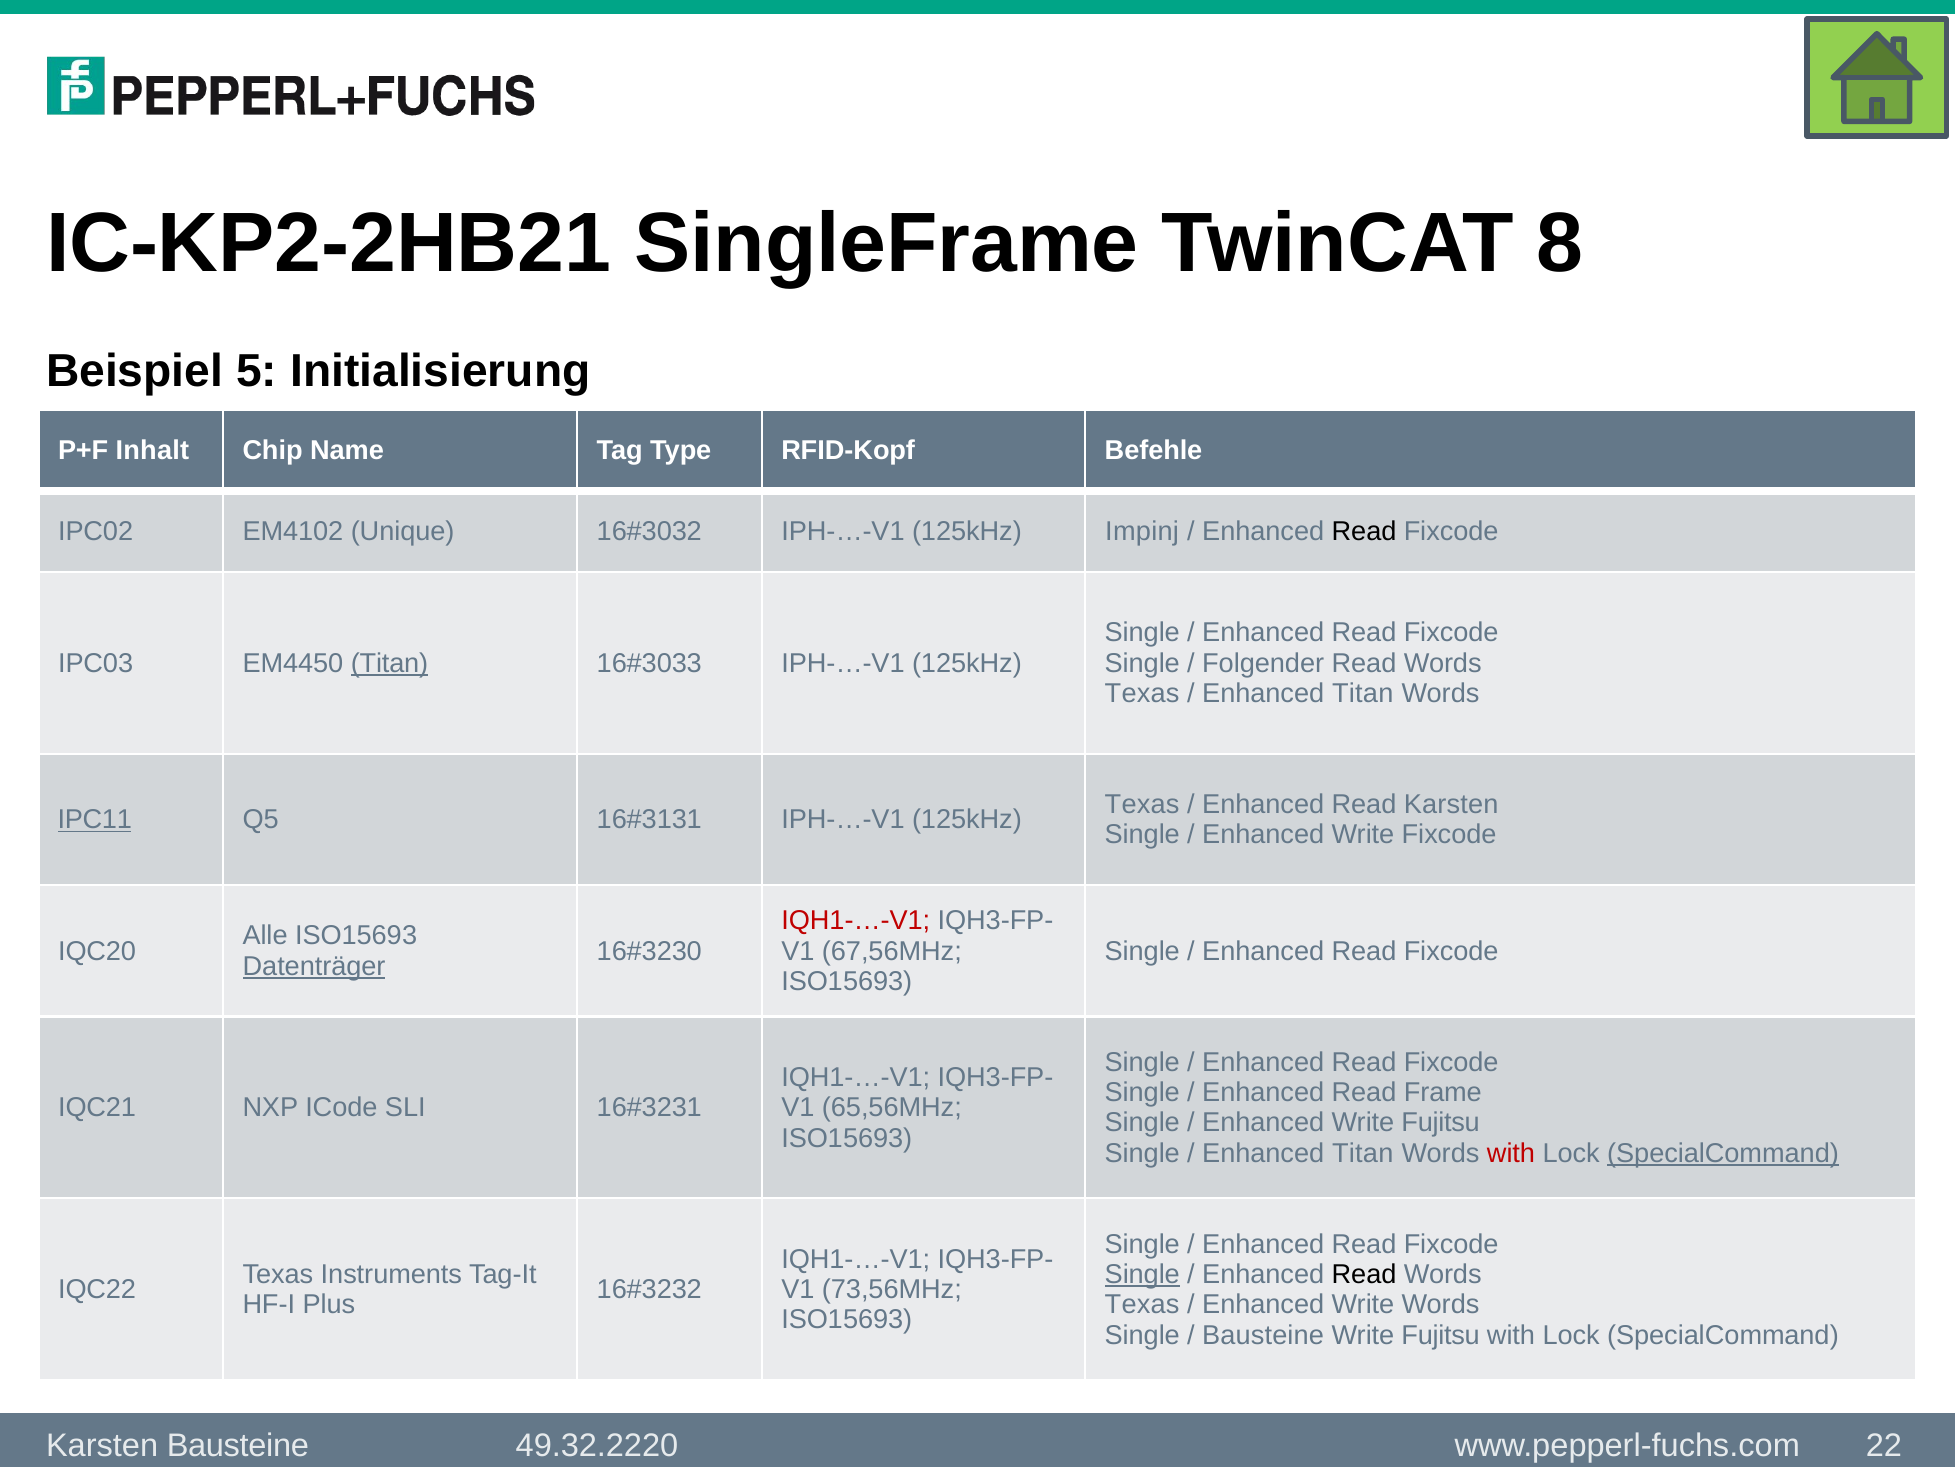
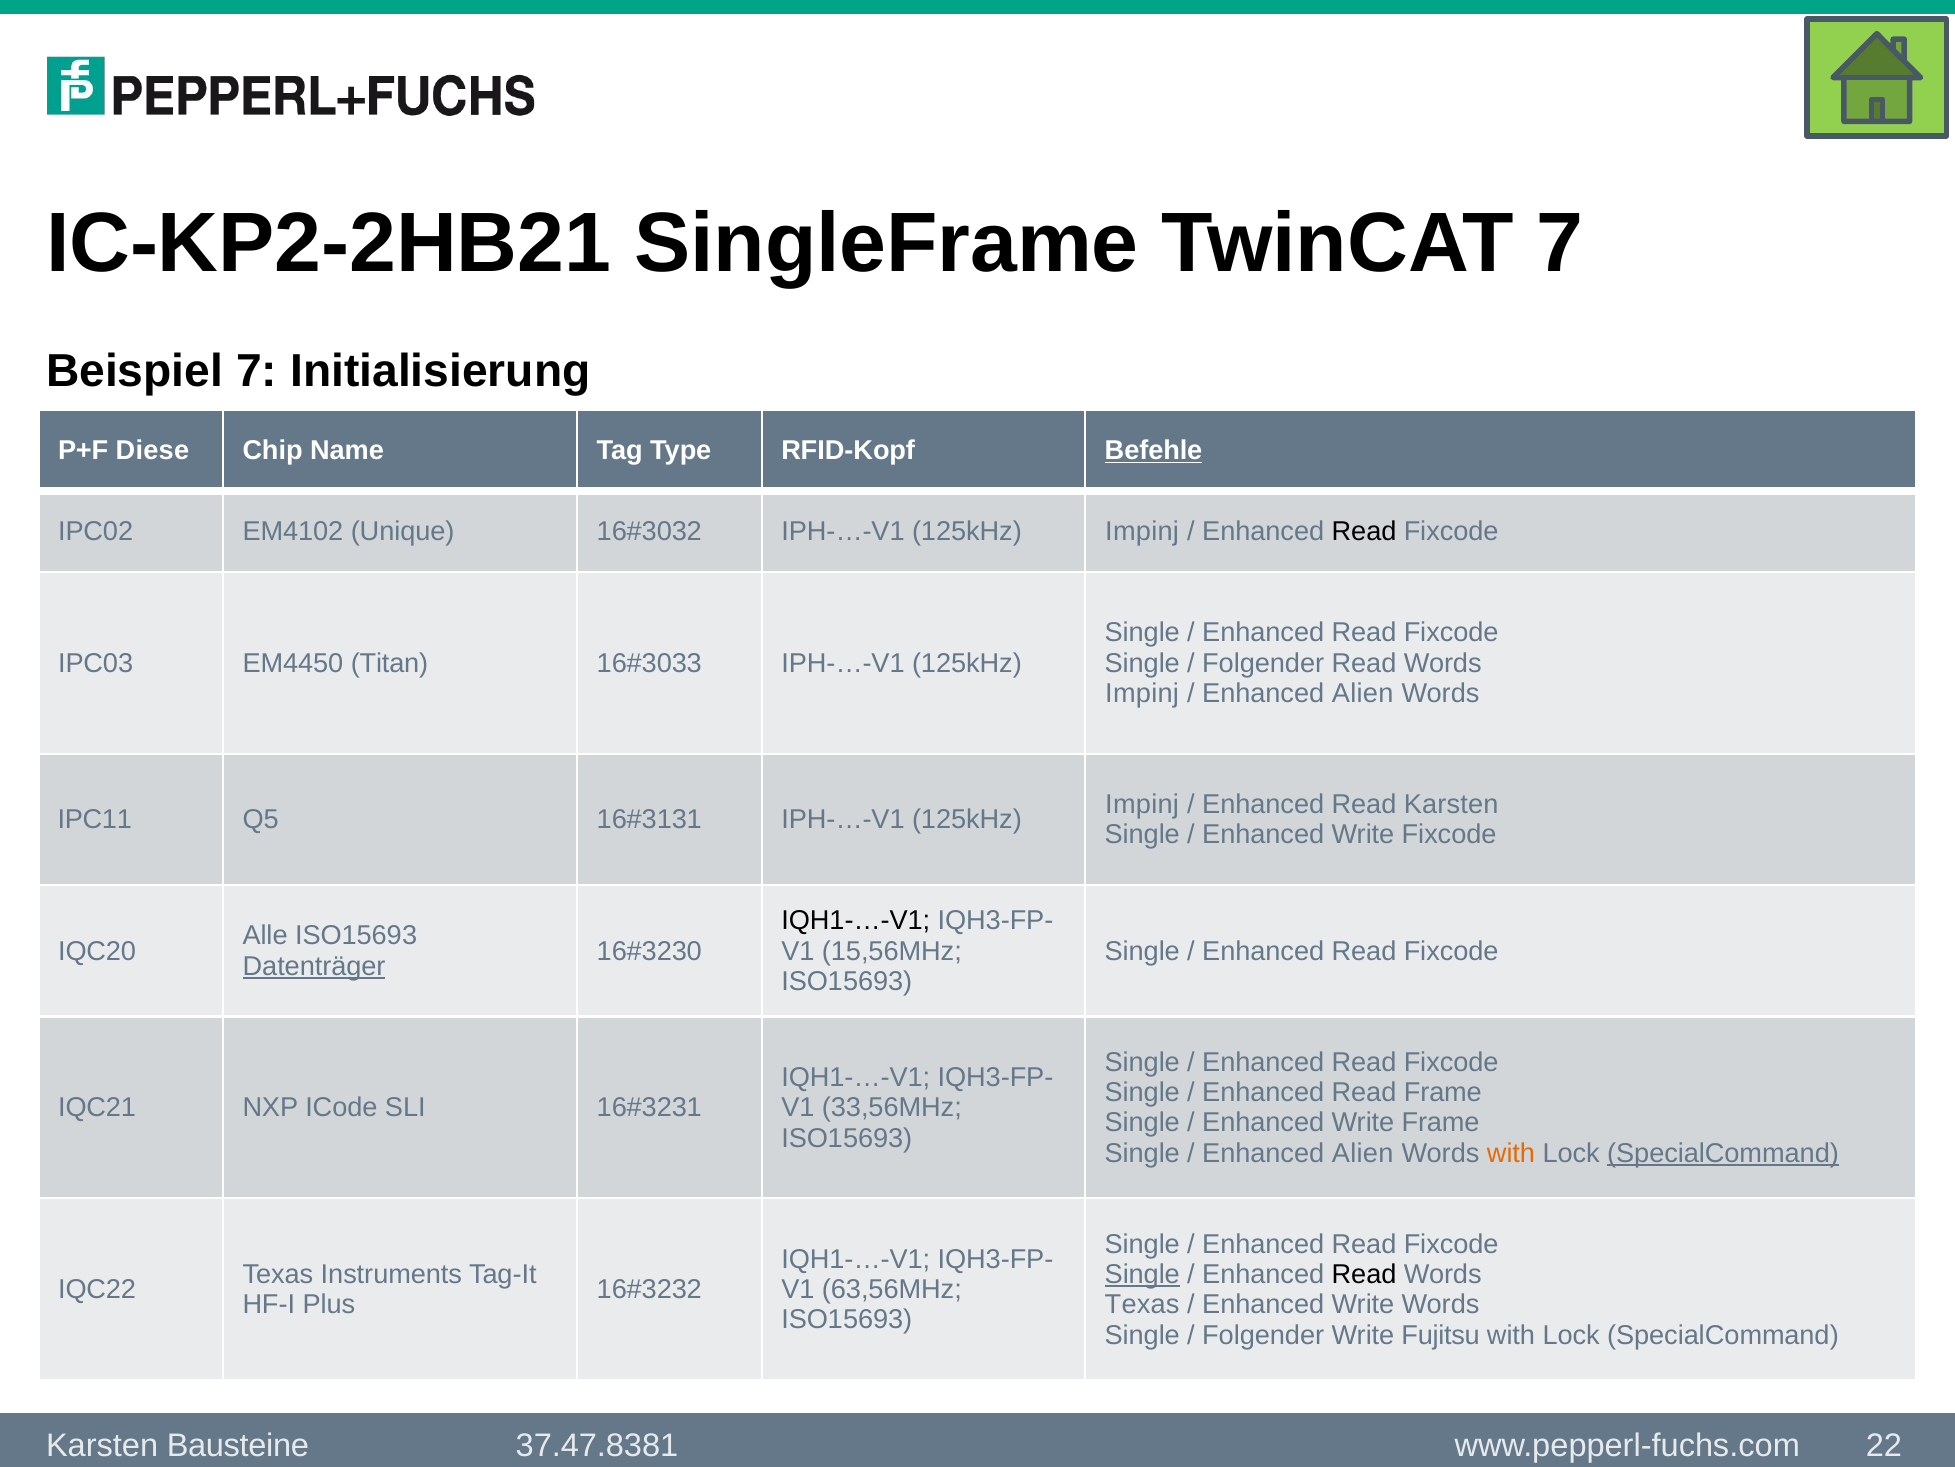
TwinCAT 8: 8 -> 7 (1560, 243)
Beispiel 5: 5 -> 7 (257, 371)
Inhalt: Inhalt -> Diese (152, 451)
Befehle underline: none -> present (1154, 451)
Titan underline: present -> none (390, 663)
Texas: Texas -> Impinj (1142, 693)
Titan: Titan -> Alien (1363, 693)
Texas: Texas -> Impinj (1142, 804)
IPC11 underline: present -> none (95, 819)
IQH1-…-V1 colour: red -> black (856, 920)
67,56MHz: 67,56MHz -> 15,56MHz (892, 951)
65,56MHz: 65,56MHz -> 33,56MHz (892, 1107)
Enhanced Write Fujitsu: Fujitsu -> Frame (1441, 1122)
Titan: Titan -> Alien (1363, 1153)
with colour: red -> orange (1511, 1153)
73,56MHz: 73,56MHz -> 63,56MHz (892, 1289)
Bausteine: Bausteine -> Folgender (1263, 1334)
49.32.2220: 49.32.2220 -> 37.47.8381 (597, 1445)
